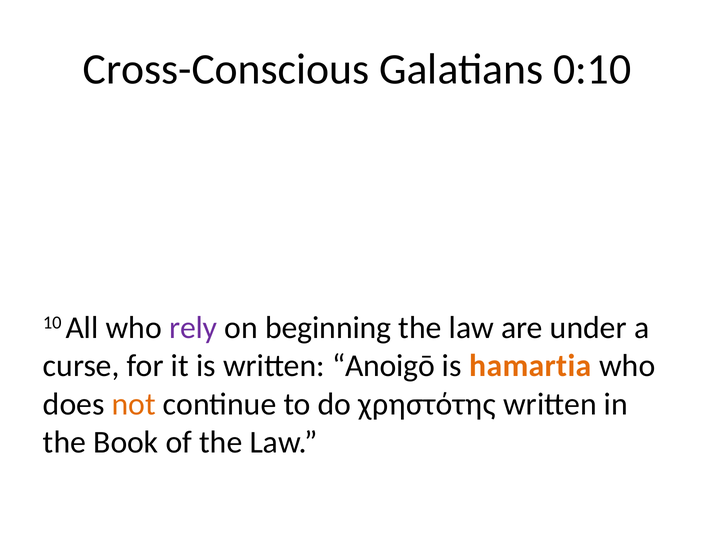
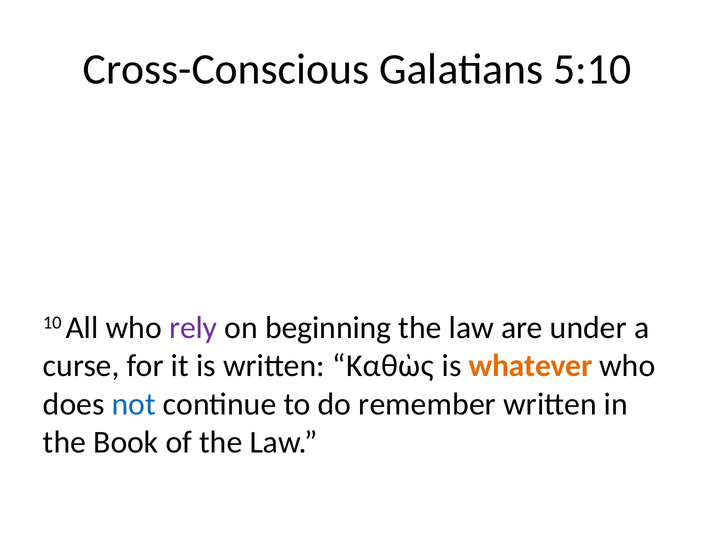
0:10: 0:10 -> 5:10 (592, 69)
Anoigō: Anoigō -> Καθὼς (383, 366)
hamartia: hamartia -> whatever (531, 366)
not colour: orange -> blue (134, 404)
χρηστότης: χρηστότης -> remember (427, 404)
